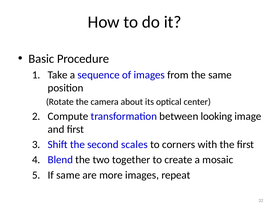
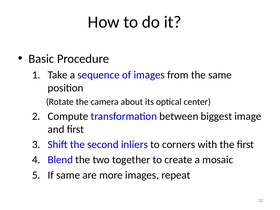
looking: looking -> biggest (216, 116)
scales: scales -> inliers (134, 145)
